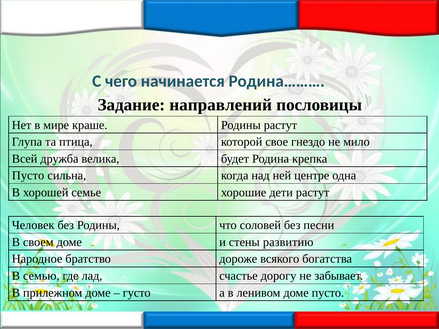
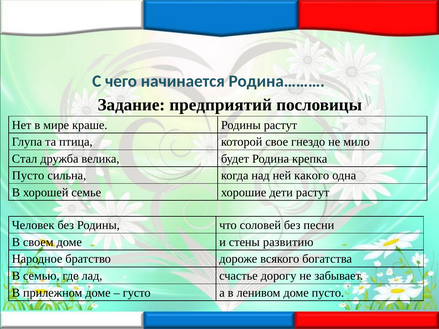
направлений: направлений -> предприятий (221, 105)
Всей: Всей -> Стал (25, 159)
центре: центре -> какого (312, 176)
